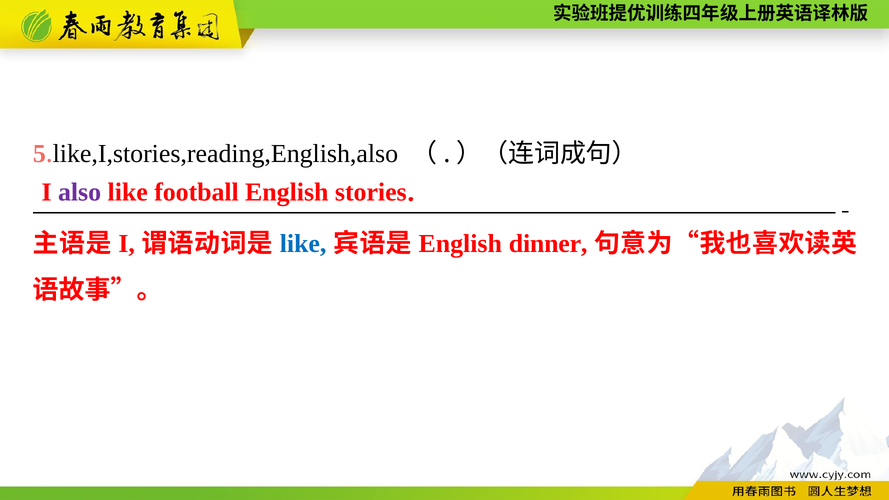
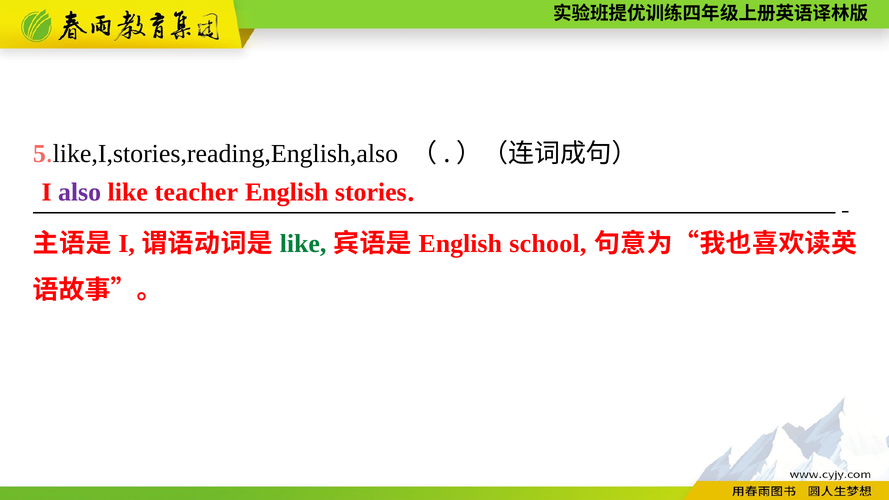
football: football -> teacher (196, 192)
like colour: blue -> green (303, 244)
dinner: dinner -> school (548, 244)
